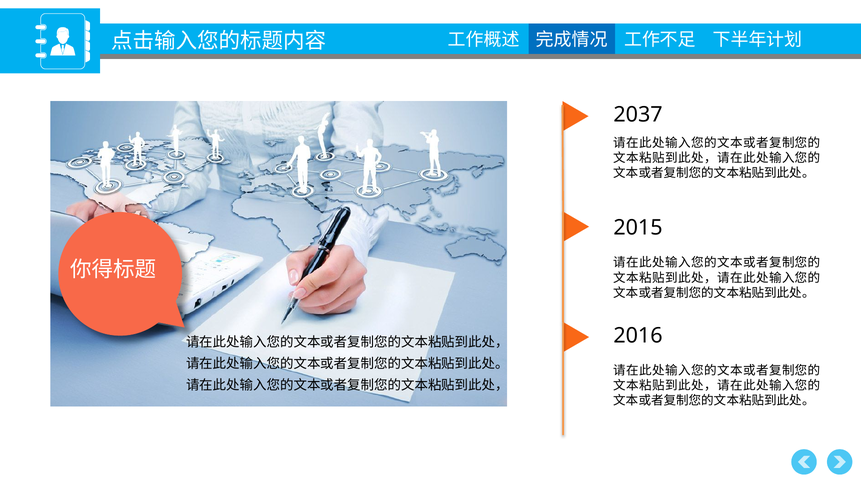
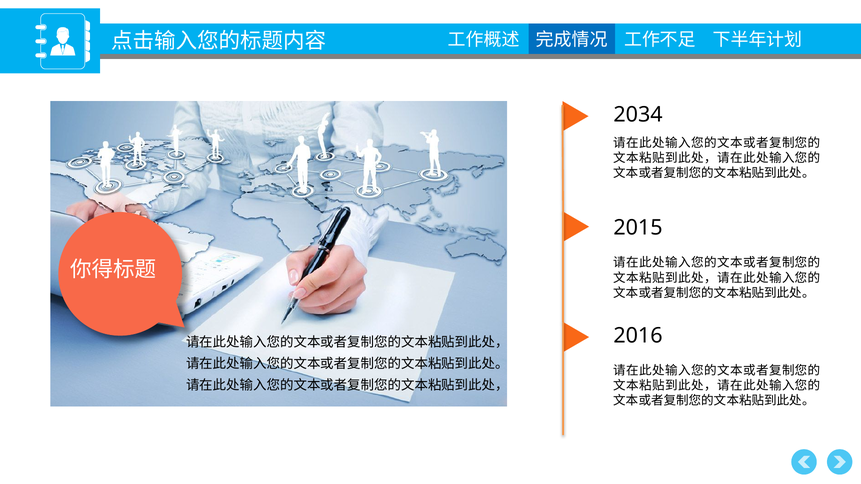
2037: 2037 -> 2034 (638, 115)
